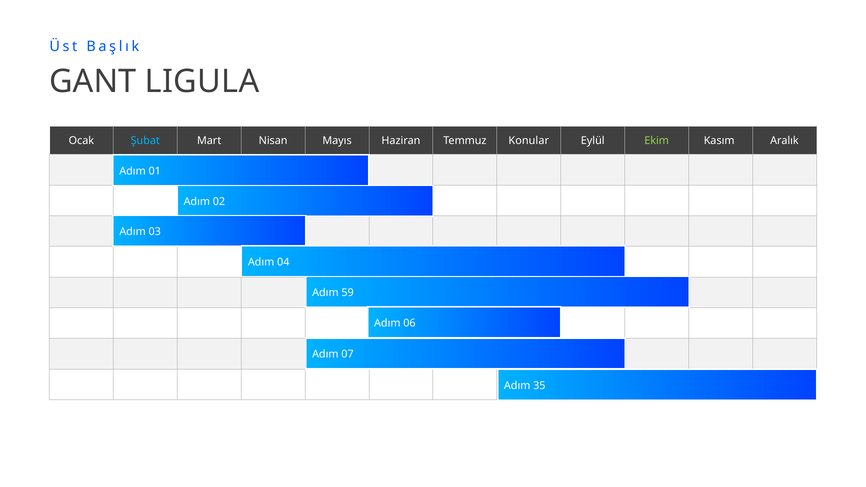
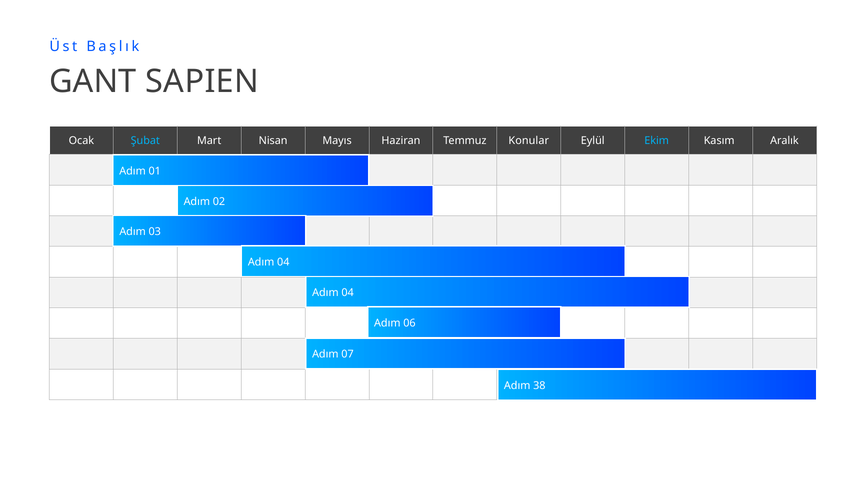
LIGULA: LIGULA -> SAPIEN (202, 81)
Ekim colour: light green -> light blue (657, 141)
59: 59 -> 04 (348, 293)
35: 35 -> 38 (539, 386)
